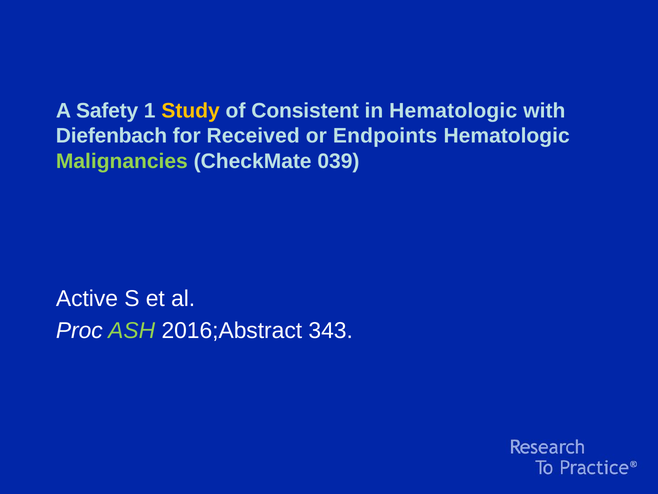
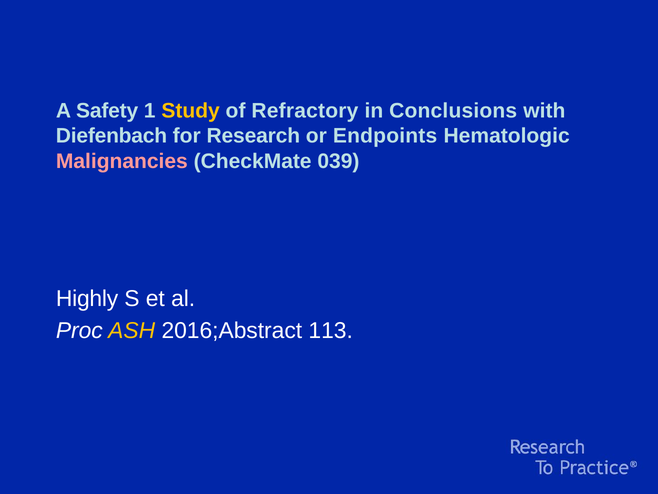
Consistent: Consistent -> Refractory (305, 111)
in Hematologic: Hematologic -> Conclusions (453, 111)
Received: Received -> Research (253, 136)
Malignancies colour: light green -> pink (122, 161)
Active: Active -> Highly (87, 298)
ASH colour: light green -> yellow (132, 330)
343: 343 -> 113 (331, 330)
